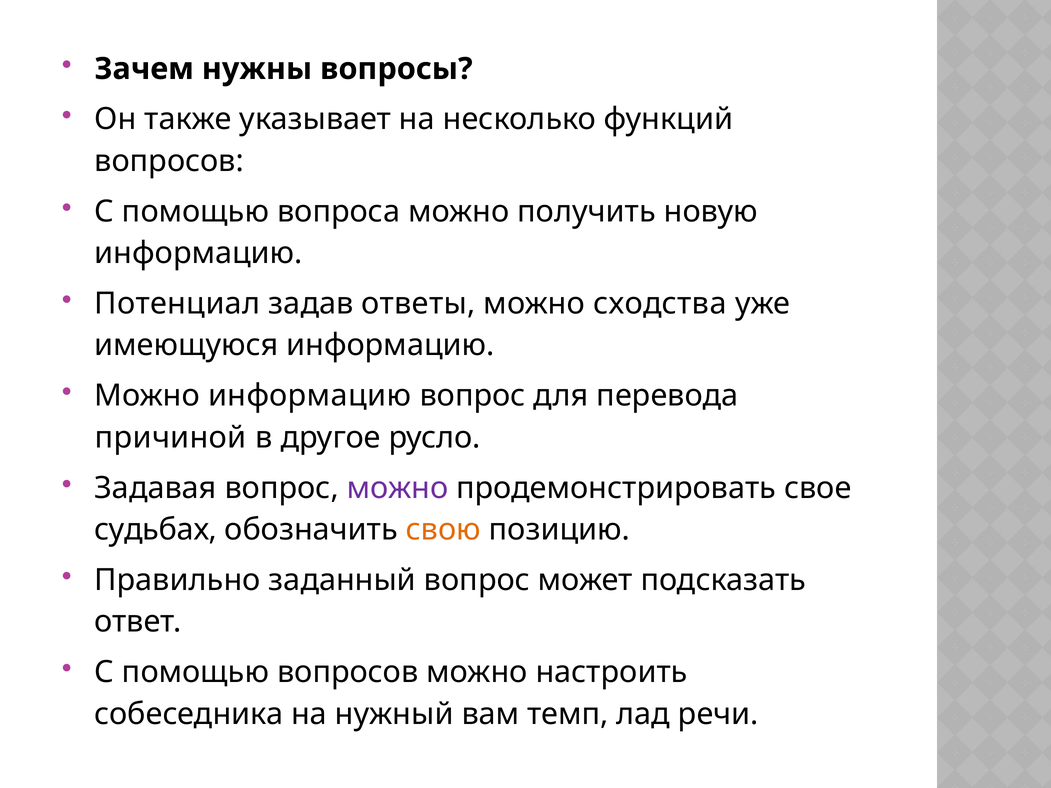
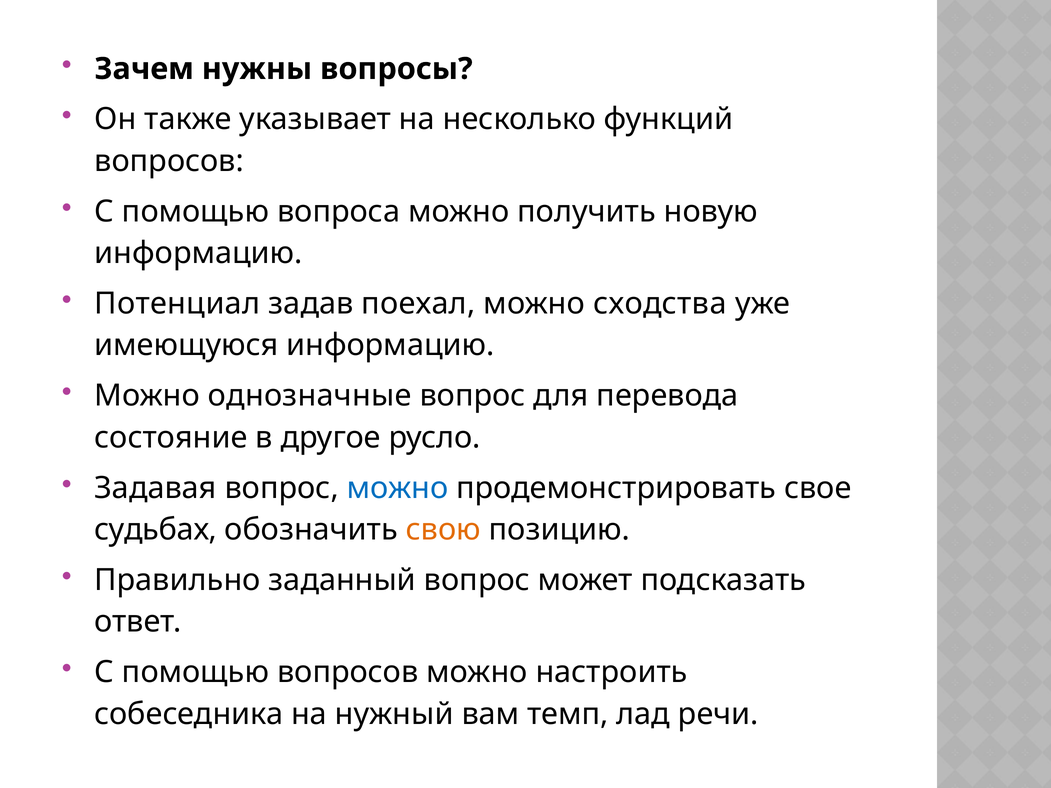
ответы: ответы -> поехал (418, 304)
Можно информацию: информацию -> однозначные (310, 396)
причиной: причиной -> состояние (171, 438)
можно colour: purple -> blue (398, 488)
